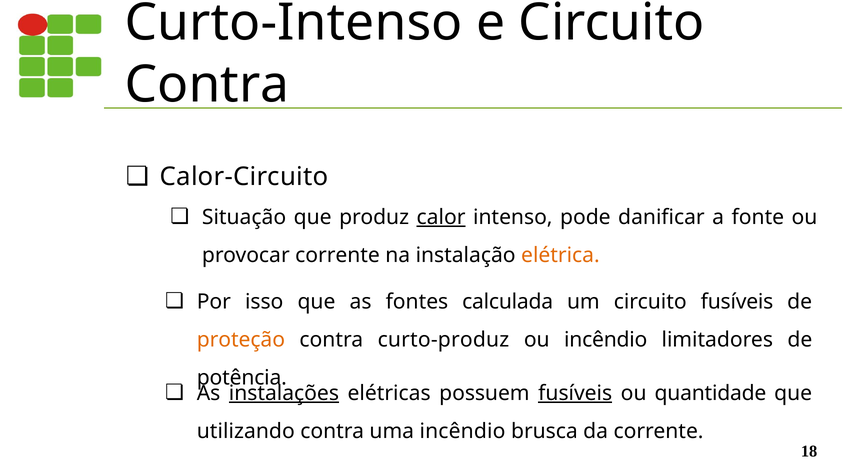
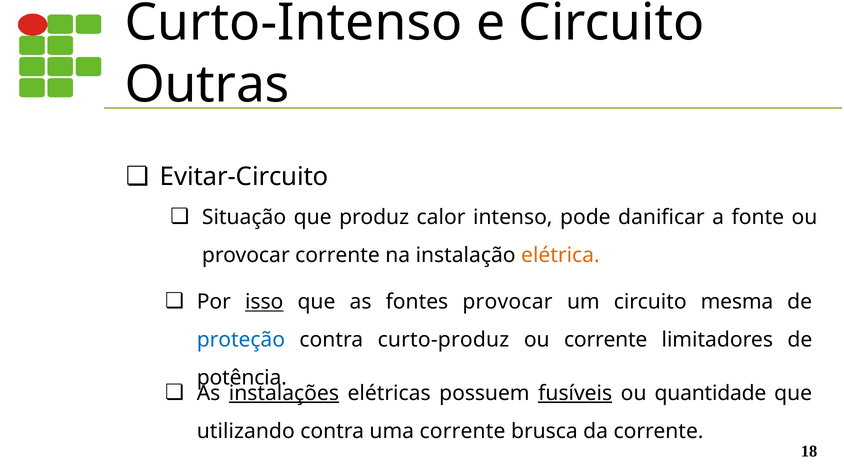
Contra: Contra -> Outras (207, 84)
Calor-Circuito: Calor-Circuito -> Evitar-Circuito (244, 177)
calor underline: present -> none (441, 217)
isso underline: none -> present (264, 302)
fontes calculada: calculada -> provocar (507, 302)
circuito fusíveis: fusíveis -> mesma (737, 302)
proteção colour: orange -> blue (241, 340)
ou incêndio: incêndio -> corrente (606, 340)
uma incêndio: incêndio -> corrente (463, 431)
